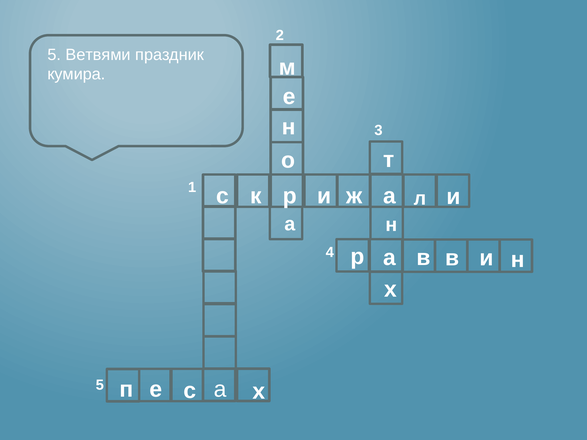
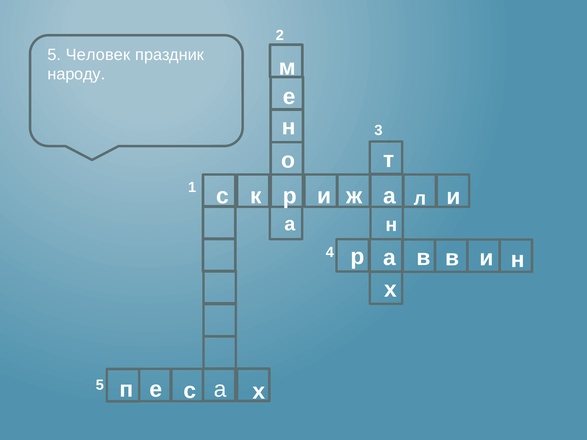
Ветвями: Ветвями -> Человек (98, 55)
кумира: кумира -> народу (76, 74)
